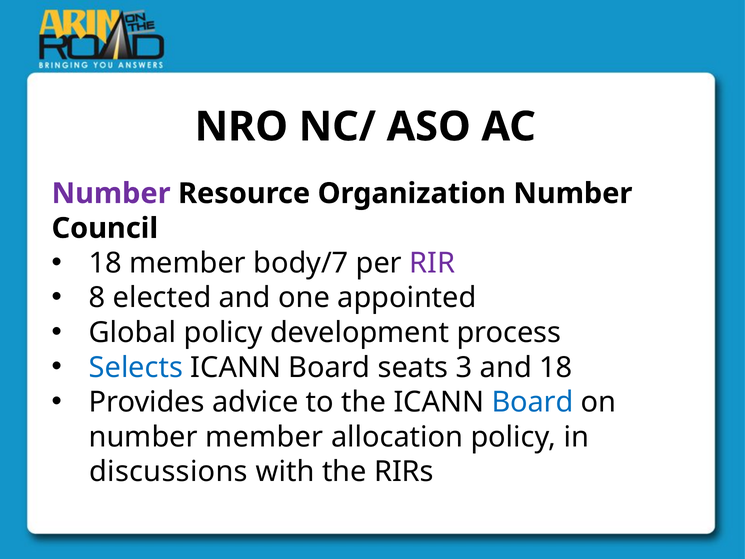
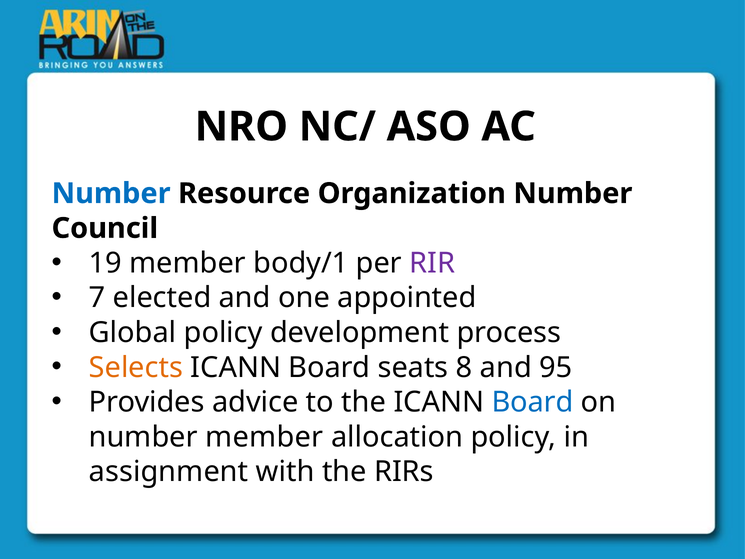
Number colour: purple -> blue (111, 193)
18: 18 -> 19 (105, 263)
body/7: body/7 -> body/1 (301, 263)
8: 8 -> 7 (97, 298)
Selects colour: blue -> orange (136, 367)
3: 3 -> 8 (464, 367)
and 18: 18 -> 95 (556, 367)
discussions: discussions -> assignment (169, 472)
